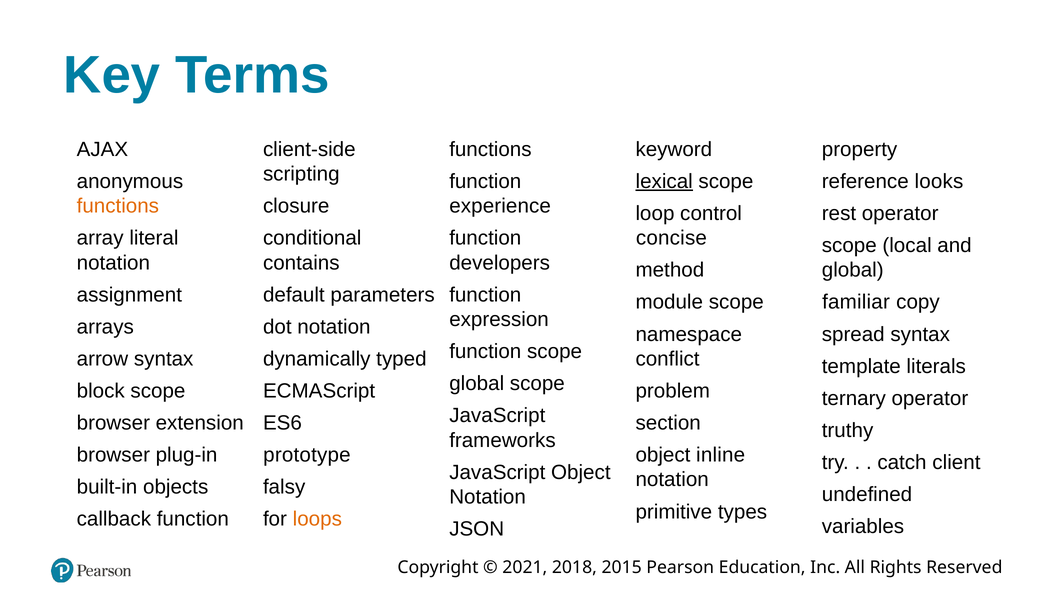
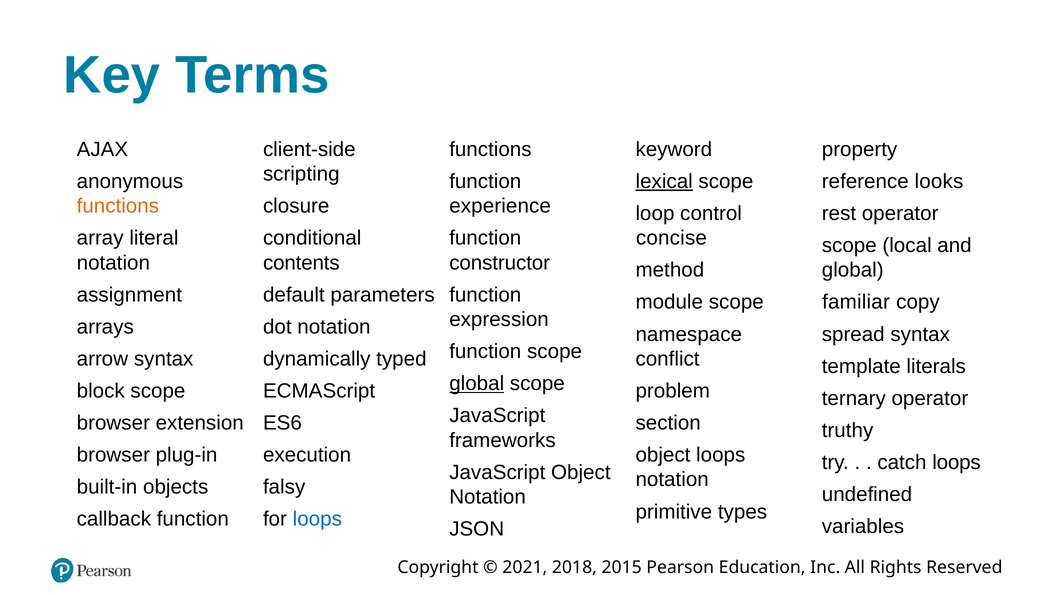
contains: contains -> contents (301, 263)
developers: developers -> constructor (500, 263)
global underline: none -> present (477, 384)
prototype: prototype -> execution (307, 455)
object inline: inline -> loops (721, 455)
catch client: client -> loops (957, 462)
loops colour: orange -> blue (317, 519)
